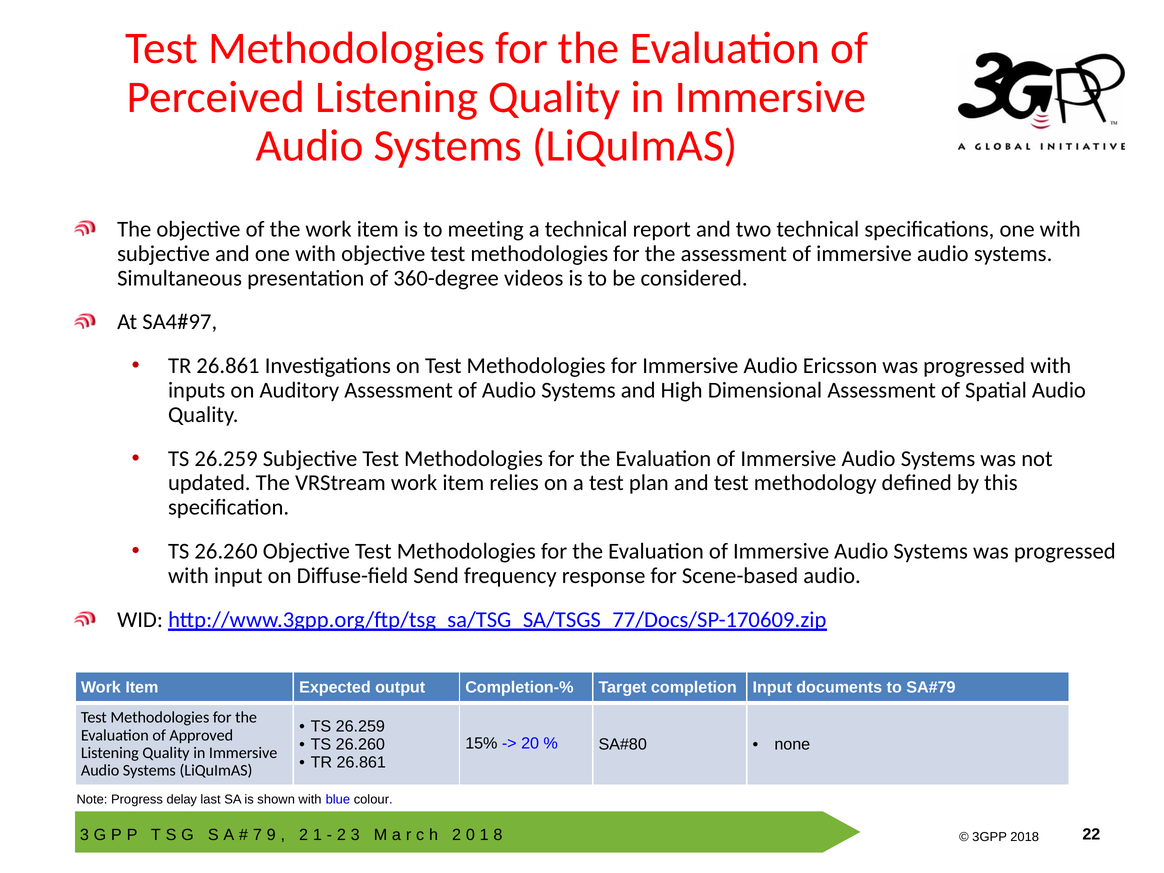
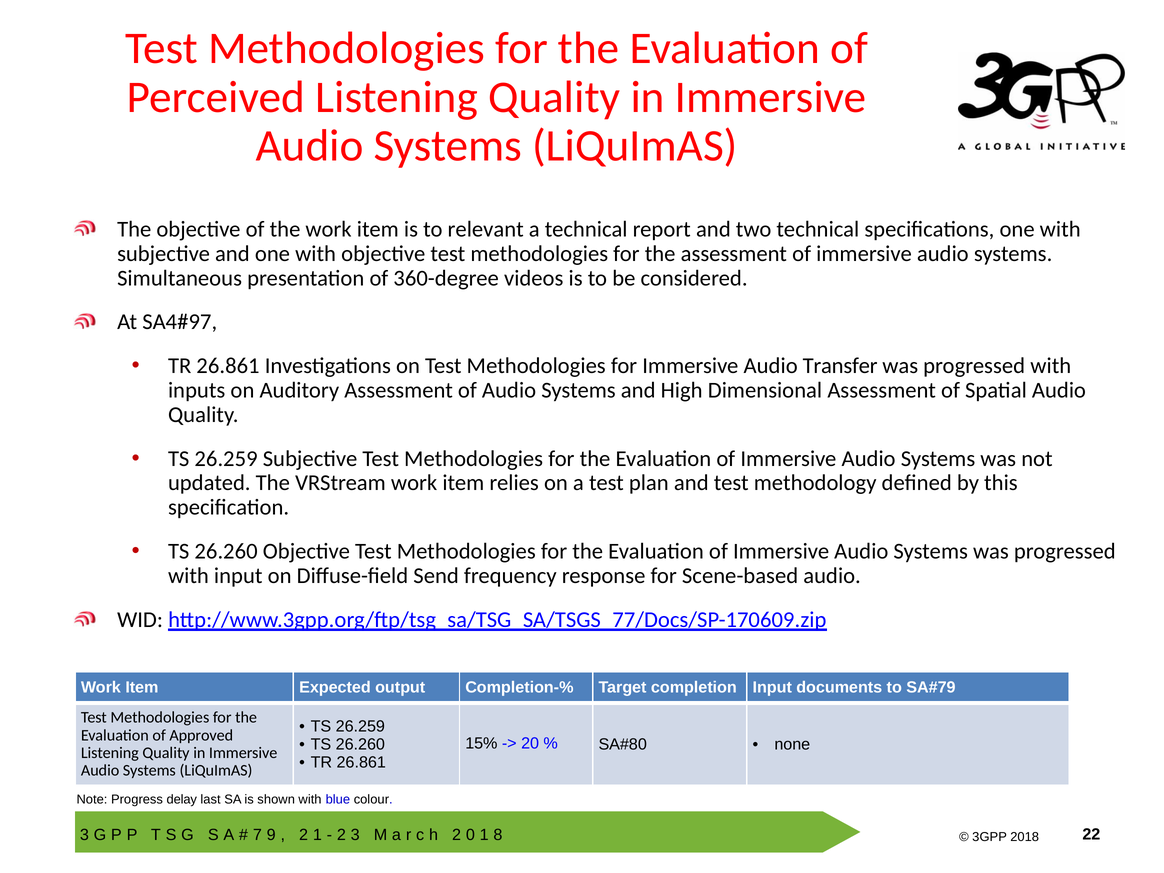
meeting: meeting -> relevant (486, 229)
Ericsson: Ericsson -> Transfer (840, 366)
